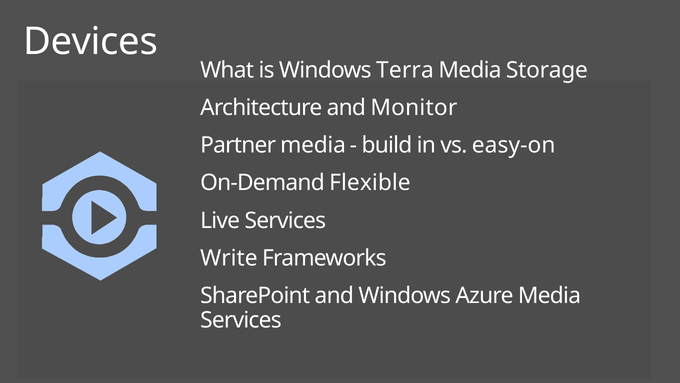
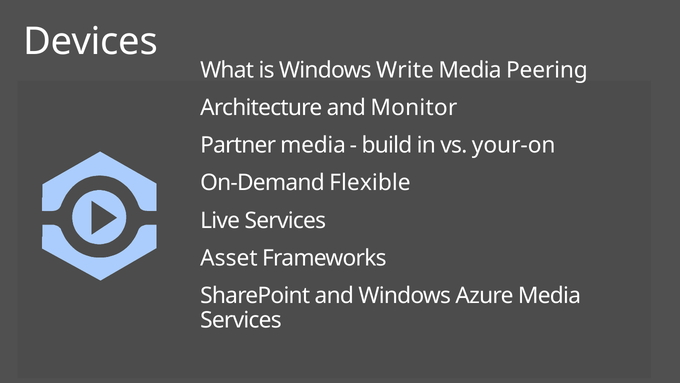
Terra: Terra -> Write (405, 70)
Storage: Storage -> Peering (547, 70)
easy-on: easy-on -> your-on (514, 145)
Write: Write -> Asset (229, 258)
